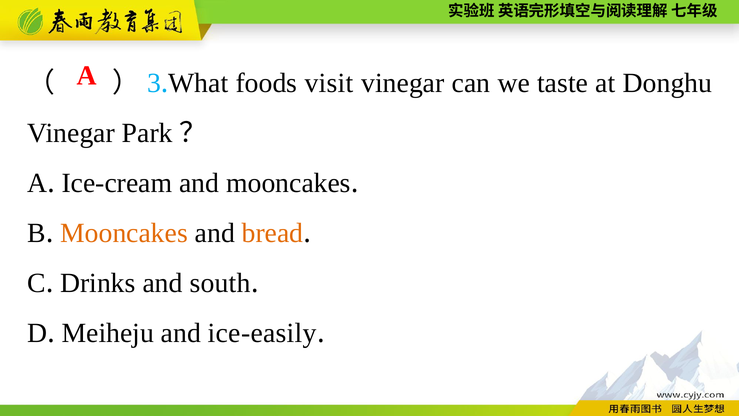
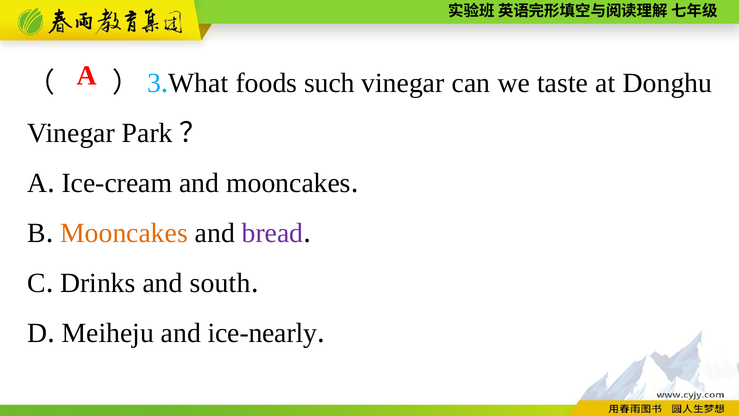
visit: visit -> such (329, 83)
bread colour: orange -> purple (273, 233)
ice-easily: ice-easily -> ice-nearly (262, 333)
